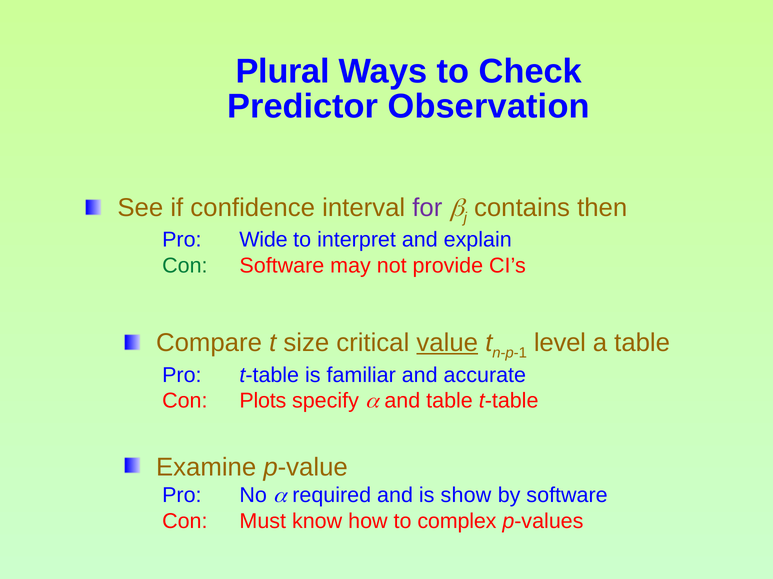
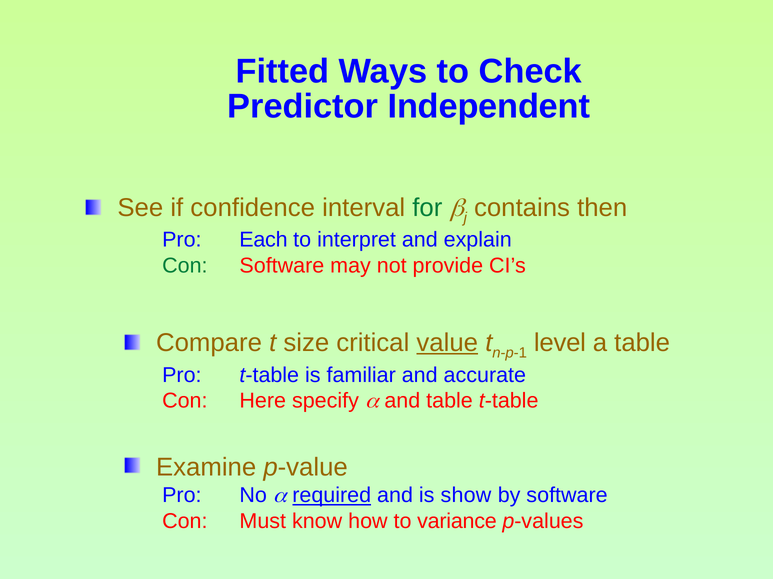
Plural: Plural -> Fitted (282, 72)
Observation: Observation -> Independent (489, 107)
for colour: purple -> green (427, 208)
Wide: Wide -> Each (263, 240)
Plots: Plots -> Here (263, 401)
required underline: none -> present (332, 496)
complex: complex -> variance (457, 522)
